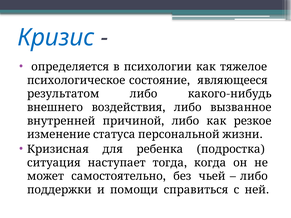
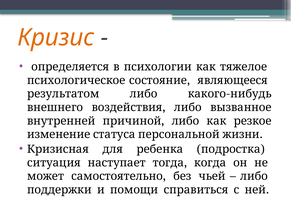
Кризис colour: blue -> orange (56, 37)
